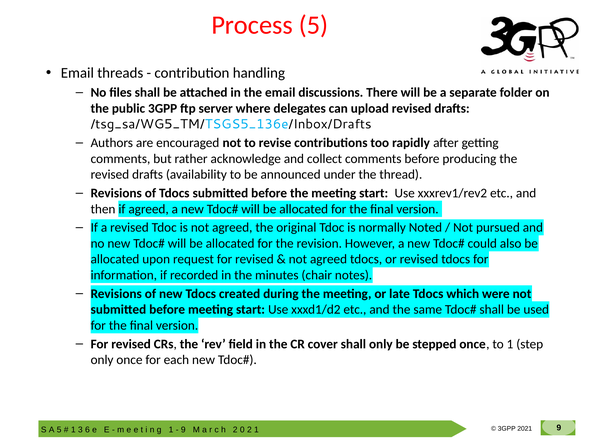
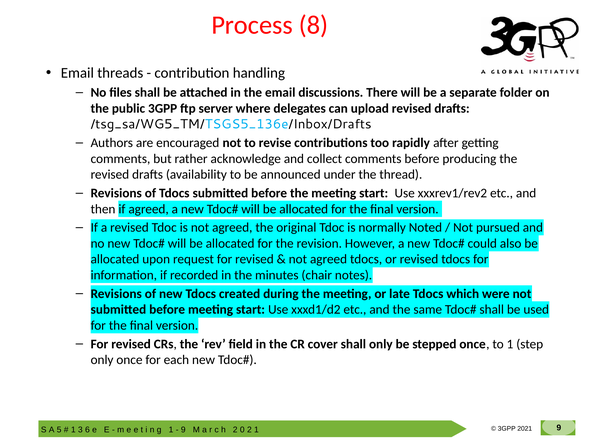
Process 5: 5 -> 8 (314, 25)
